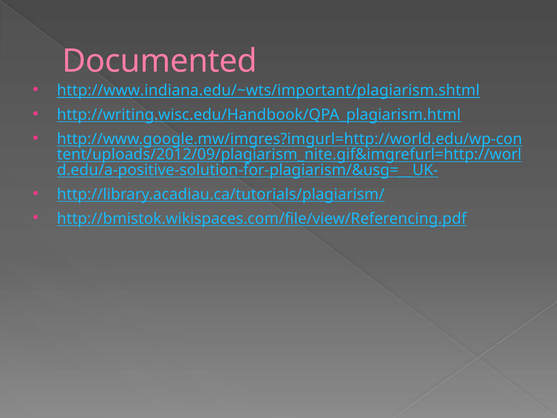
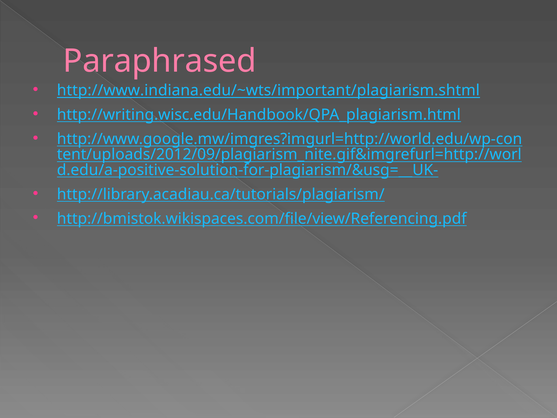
Documented: Documented -> Paraphrased (160, 61)
